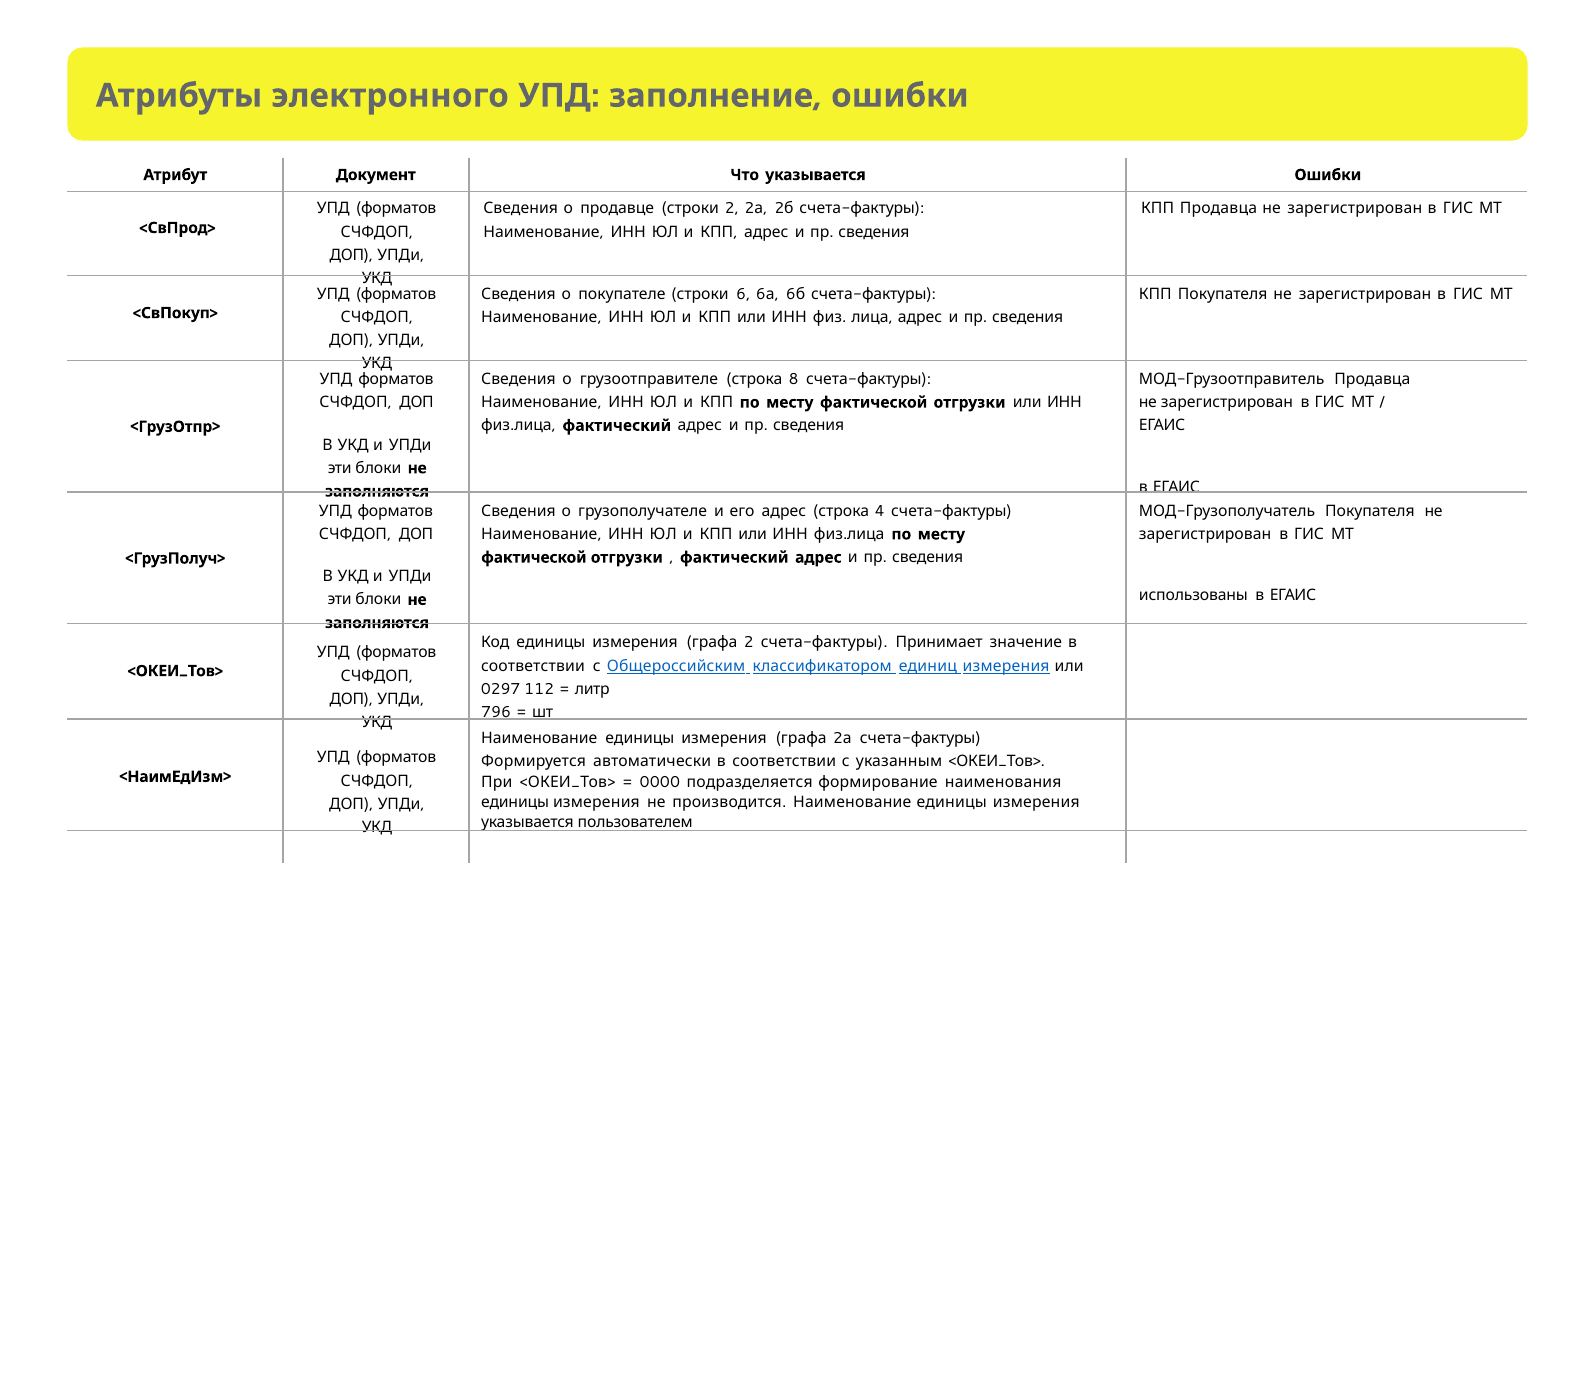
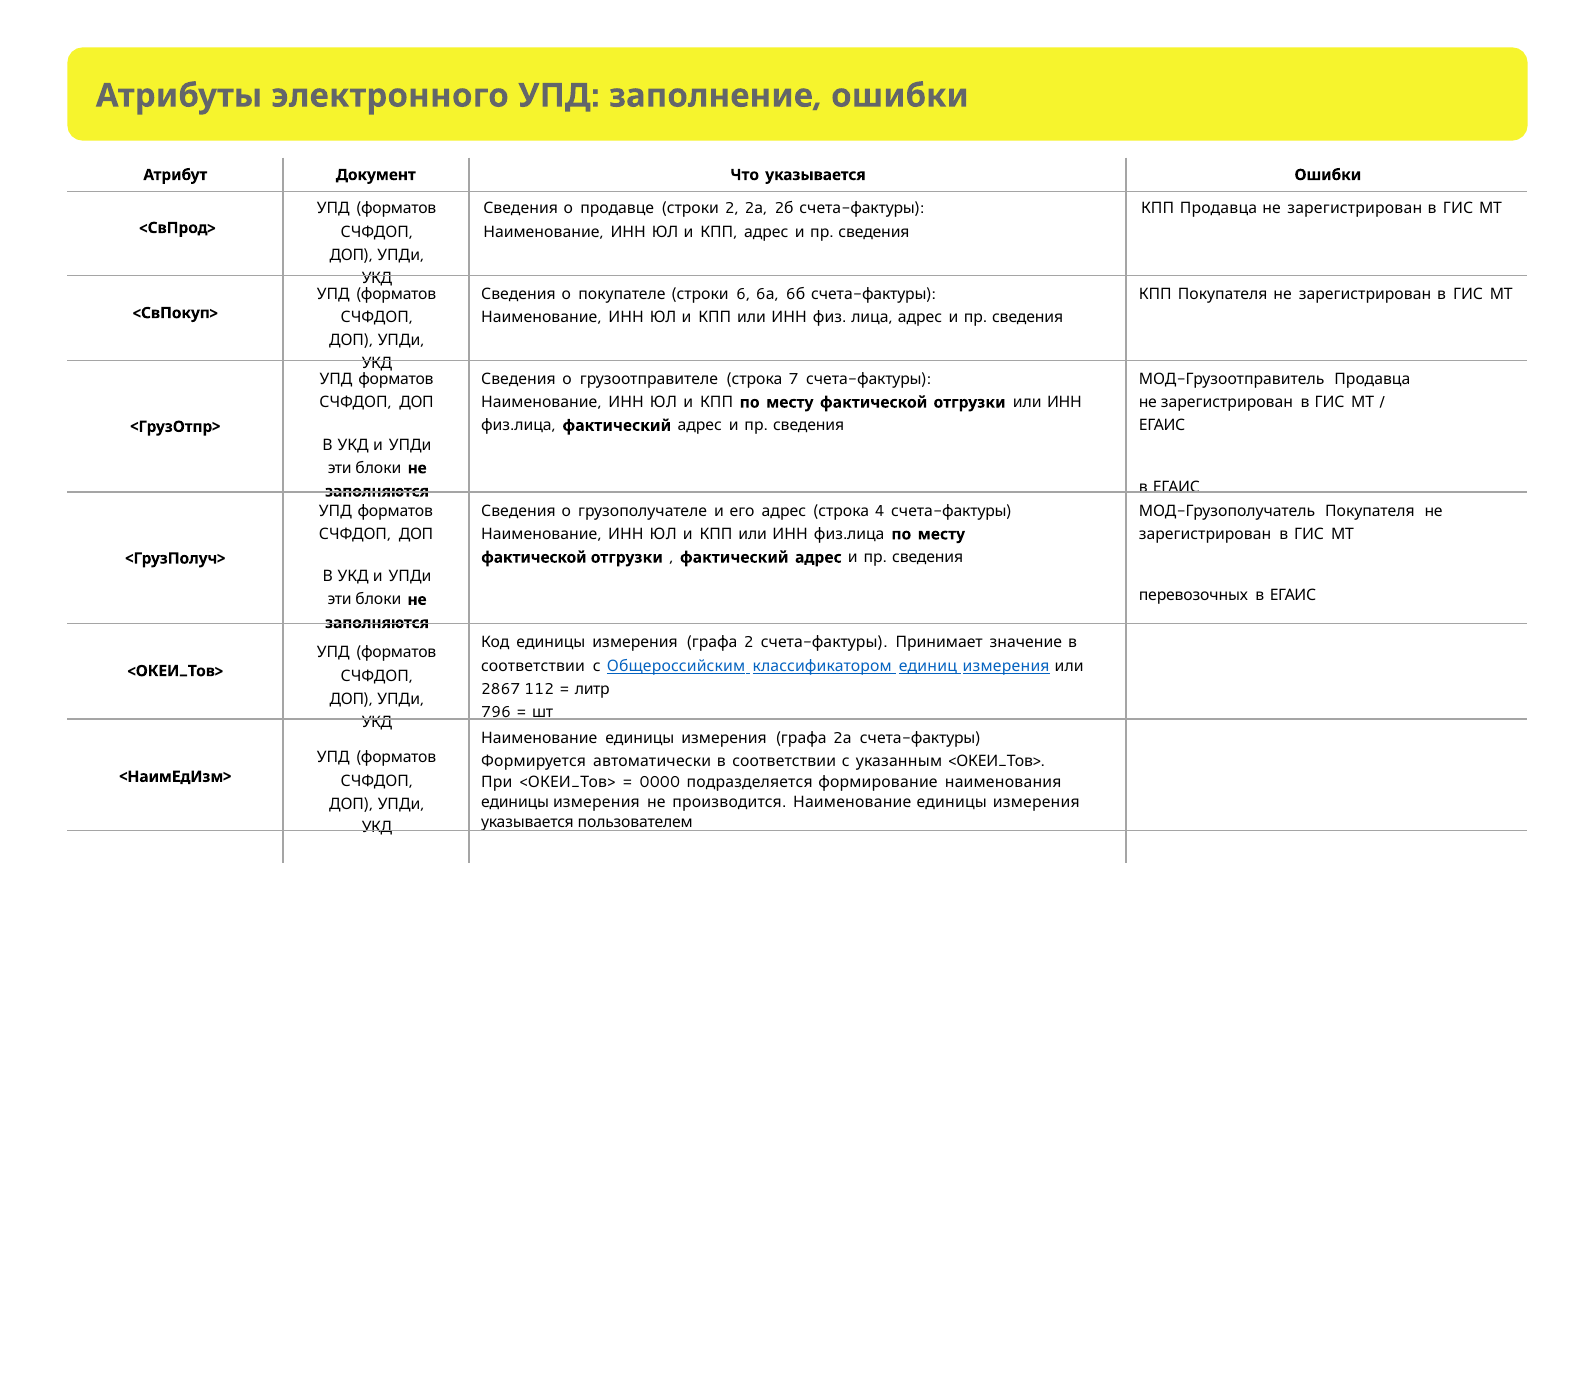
8: 8 -> 7 (794, 379)
использованы: использованы -> перевозочных (1193, 596)
0297: 0297 -> 2867 (501, 689)
